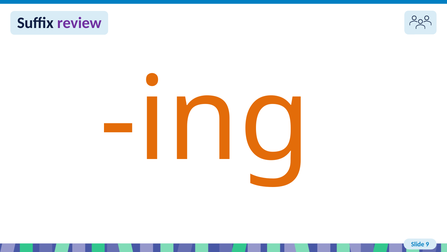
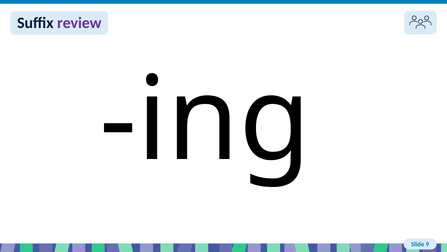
ing colour: orange -> black (205, 121)
